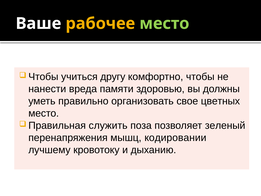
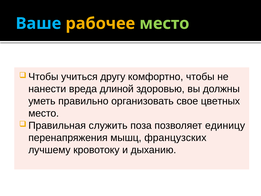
Ваше colour: white -> light blue (38, 23)
памяти: памяти -> длиной (117, 89)
зеленый: зеленый -> единицу (225, 125)
кодировании: кодировании -> французских (175, 138)
